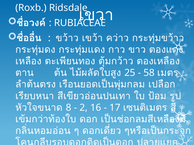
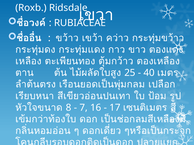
58: 58 -> 40 (149, 73)
2: 2 -> 7 (84, 108)
